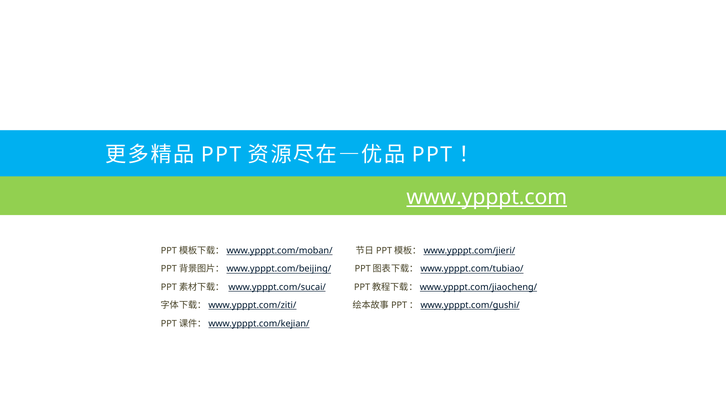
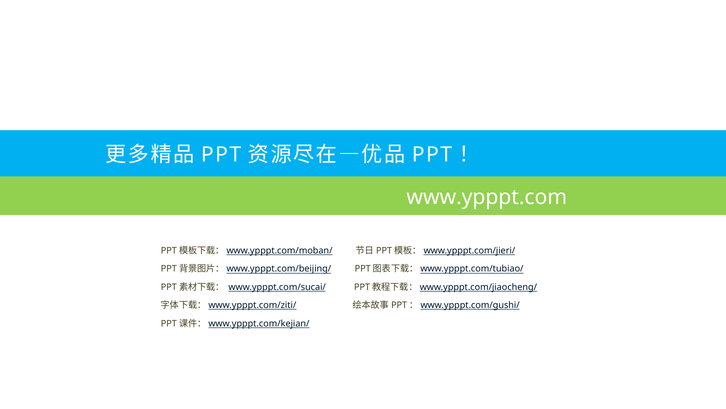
www.ypppt.com underline: present -> none (487, 197)
